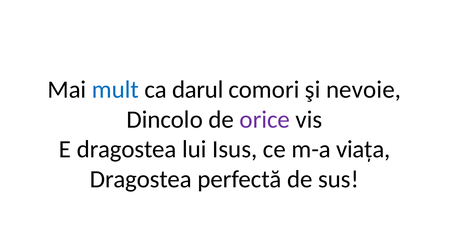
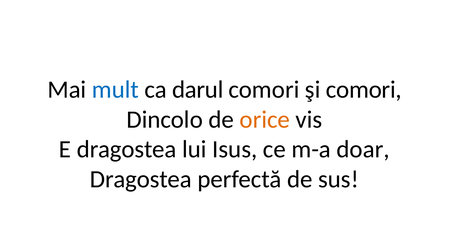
şi nevoie: nevoie -> comori (364, 90)
orice colour: purple -> orange (265, 120)
viața: viața -> doar (363, 150)
